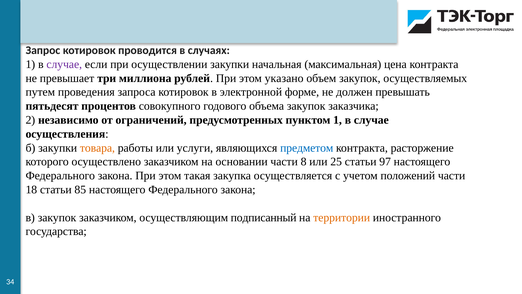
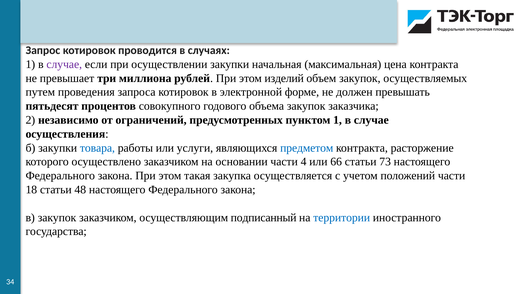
указано: указано -> изделий (284, 78)
товара colour: orange -> blue (97, 148)
8: 8 -> 4 (304, 162)
25: 25 -> 66 (336, 162)
97: 97 -> 73 (385, 162)
85: 85 -> 48 (80, 189)
территории colour: orange -> blue (342, 217)
